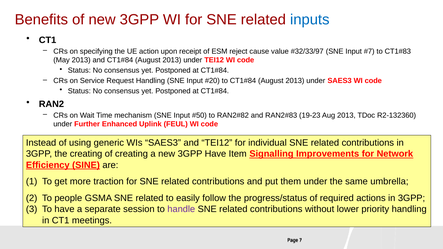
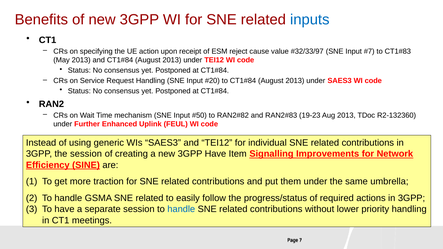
the creating: creating -> session (86, 154)
people: people -> handle (68, 198)
handle colour: purple -> blue (181, 209)
